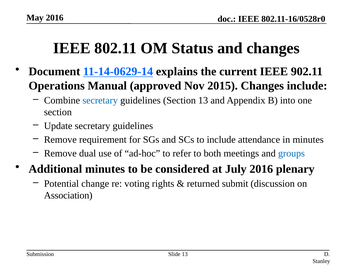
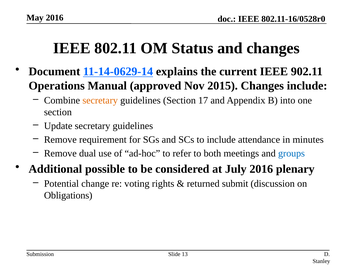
secretary colour: blue -> orange (100, 100)
Section 13: 13 -> 17 (203, 100)
Additional minutes: minutes -> possible (105, 169)
Association: Association -> Obligations (68, 195)
